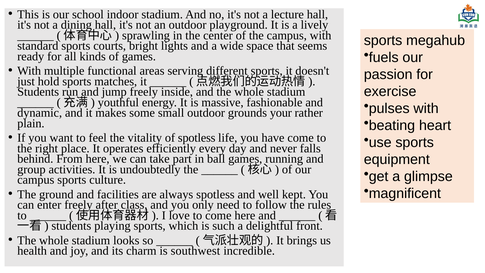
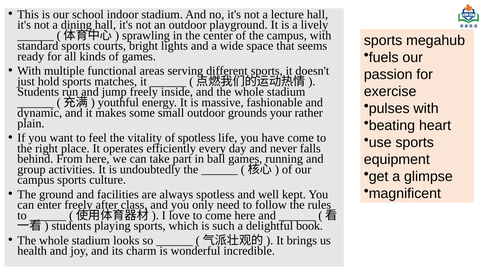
front: front -> book (310, 226)
southwest: southwest -> wonderful (195, 251)
